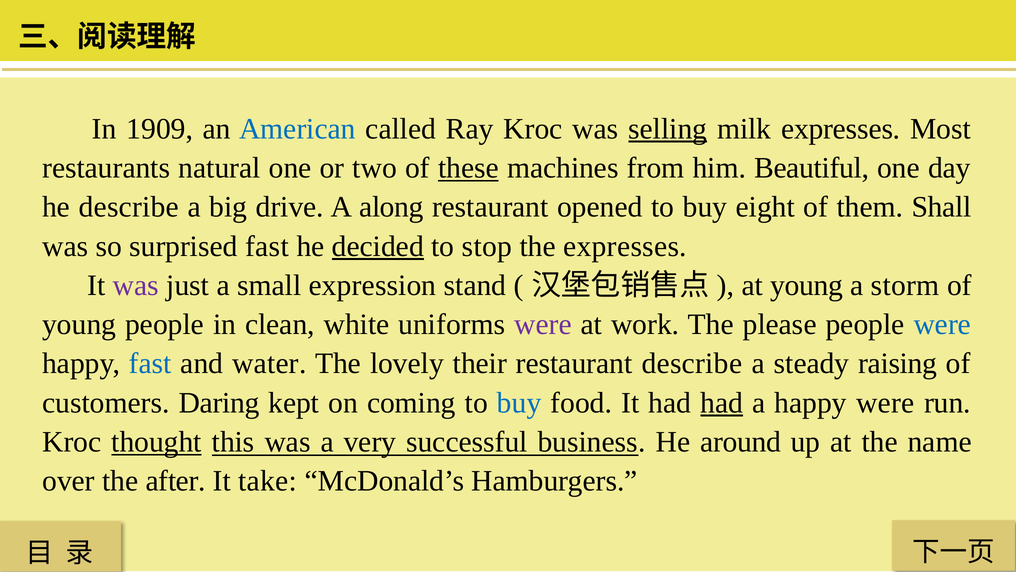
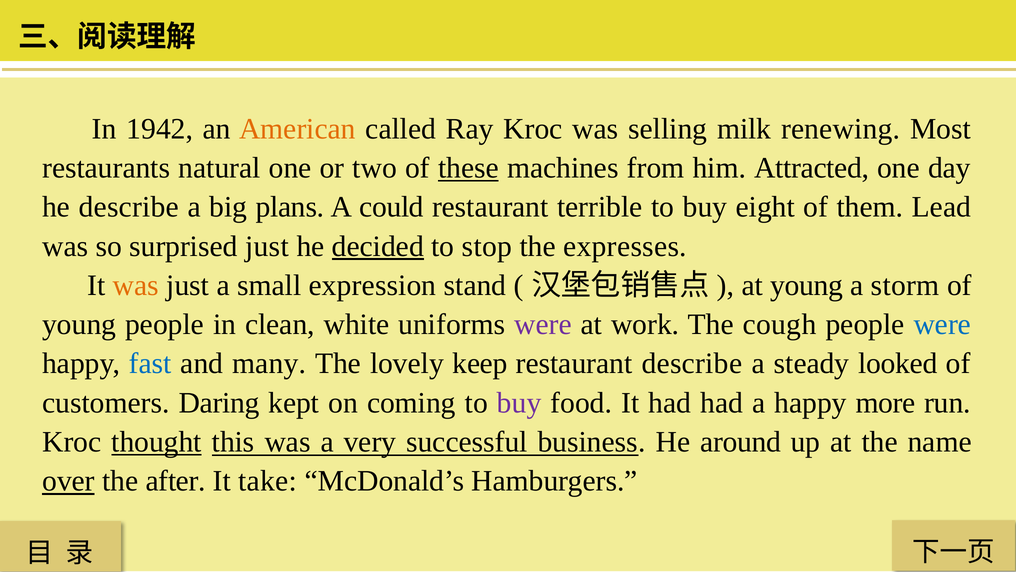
1909: 1909 -> 1942 (160, 129)
American colour: blue -> orange (297, 129)
selling underline: present -> none (668, 129)
milk expresses: expresses -> renewing (841, 129)
Beautiful: Beautiful -> Attracted (812, 168)
drive: drive -> plans (290, 207)
along: along -> could (391, 207)
opened: opened -> terrible (600, 207)
Shall: Shall -> Lead (941, 207)
surprised fast: fast -> just (267, 246)
was colour: purple -> orange (136, 285)
please: please -> cough (780, 324)
water: water -> many (269, 363)
their: their -> keep (480, 363)
raising: raising -> looked (898, 363)
buy colour: blue -> purple (519, 403)
had underline: present -> none (722, 403)
happy were: were -> more (886, 403)
over underline: none -> present (69, 481)
